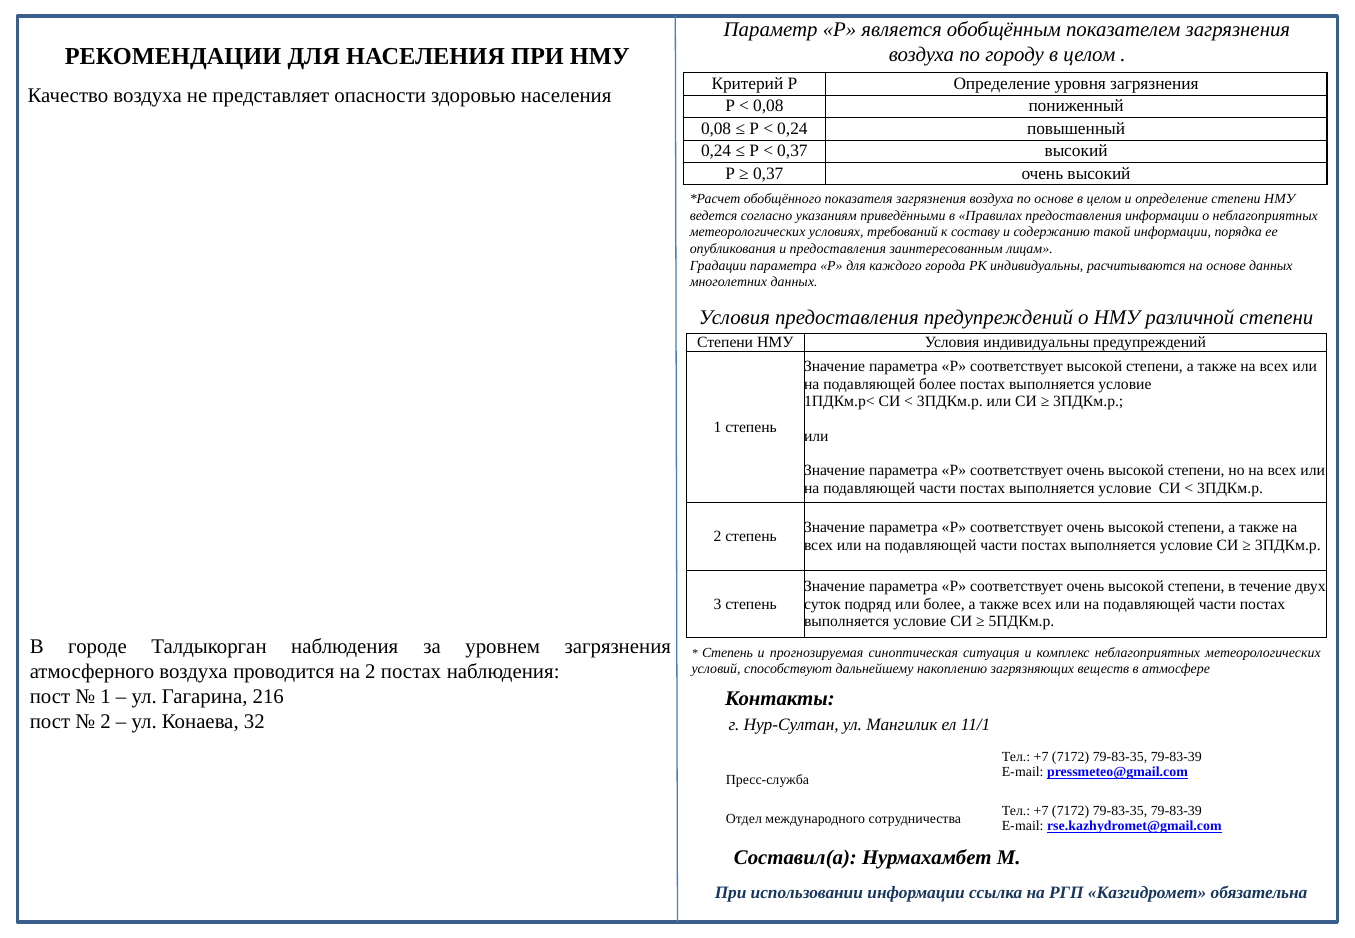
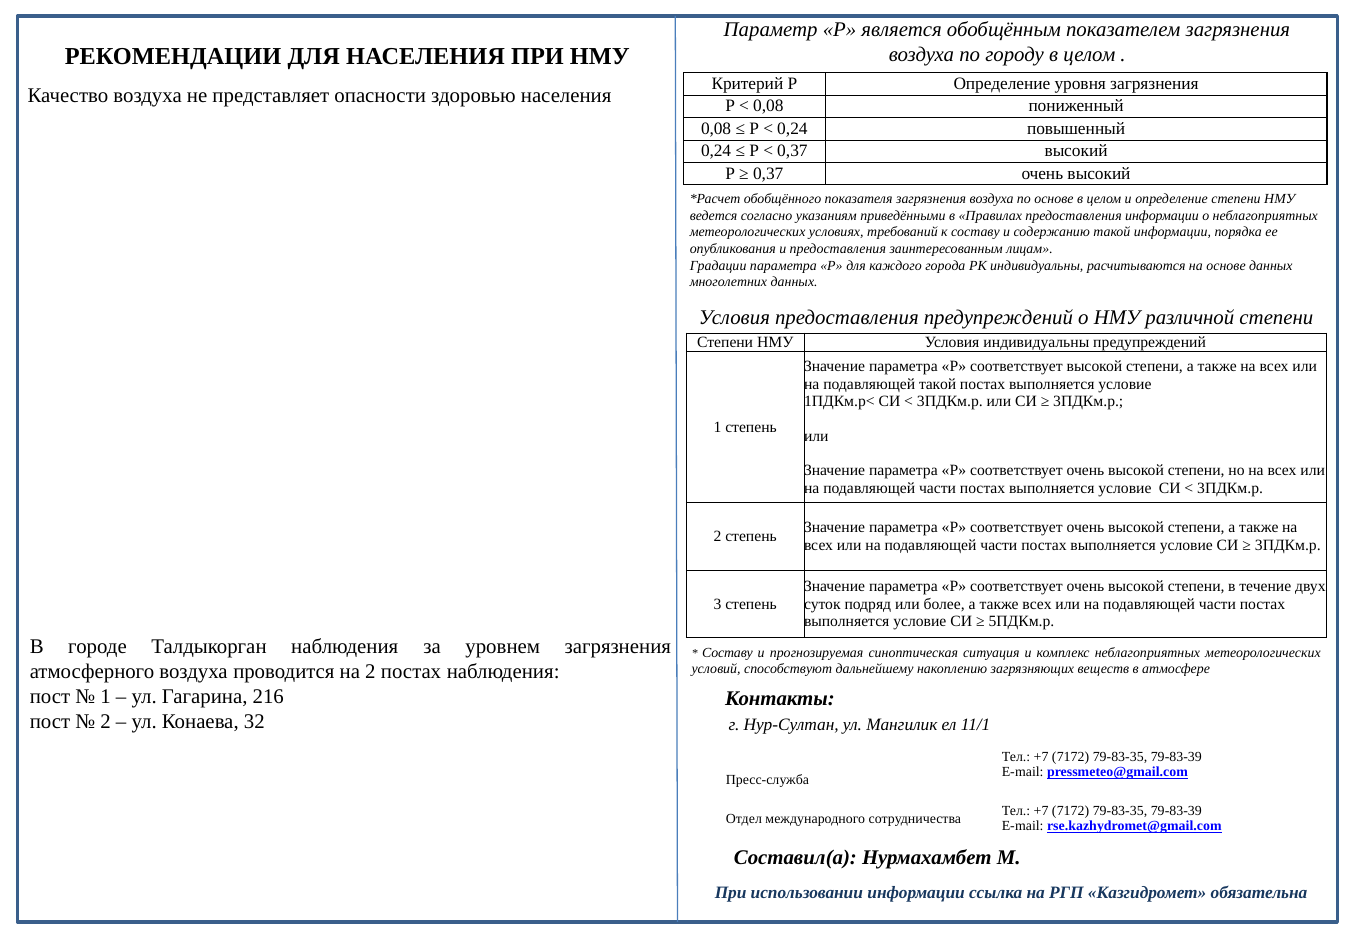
подавляющей более: более -> такой (938, 384)
Степень: Степень -> Составу (727, 653)
